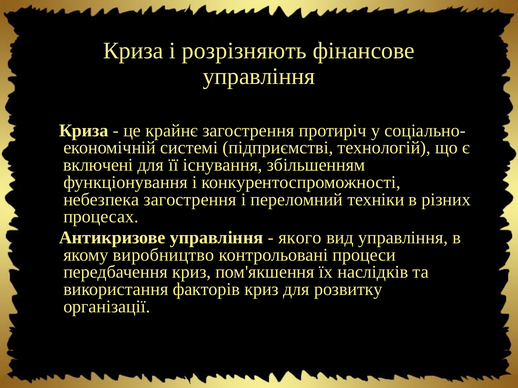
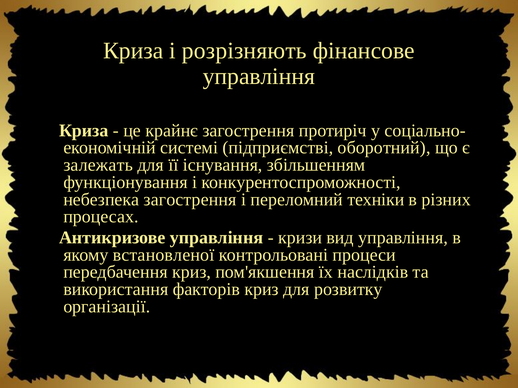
технологій: технологій -> оборотний (384, 148)
включені: включені -> залежать (98, 165)
якого: якого -> кризи (300, 238)
виробництво: виробництво -> встановленої (164, 255)
